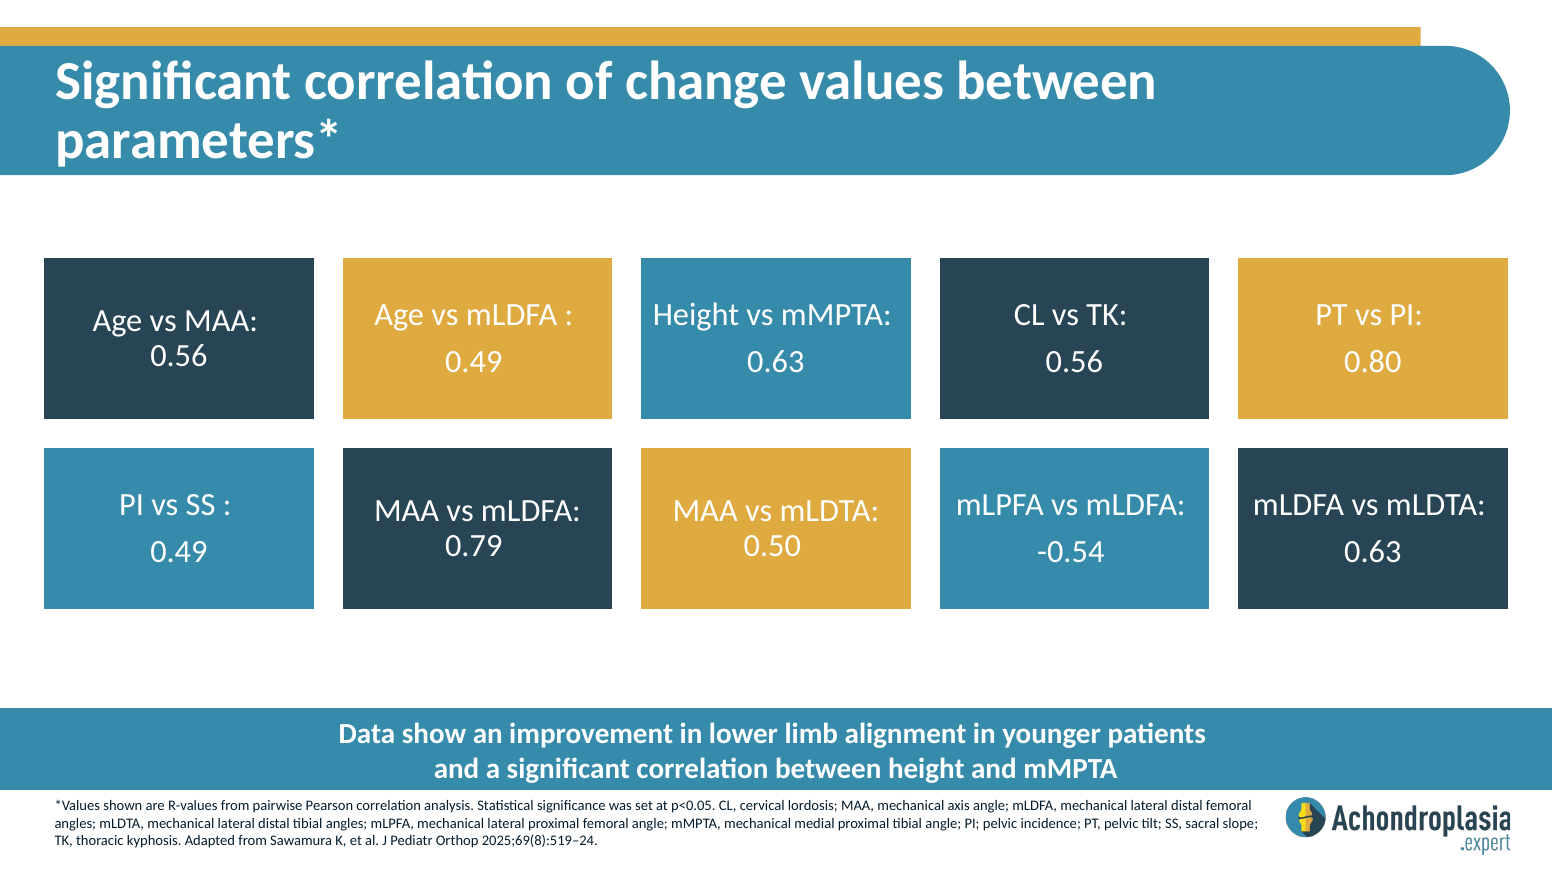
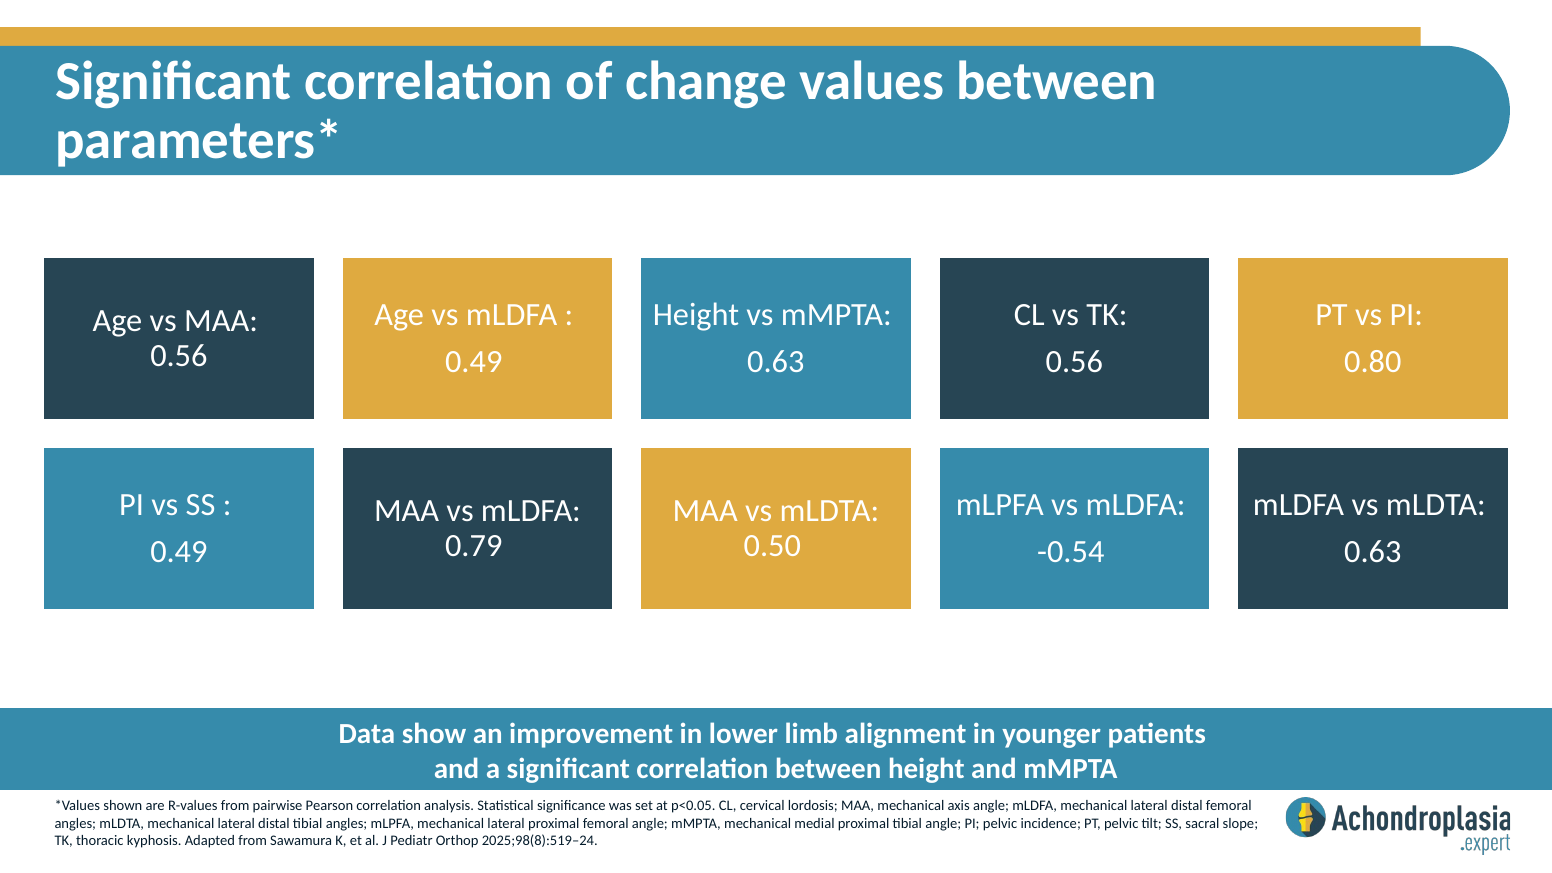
2025;69(8):519–24: 2025;69(8):519–24 -> 2025;98(8):519–24 (540, 841)
